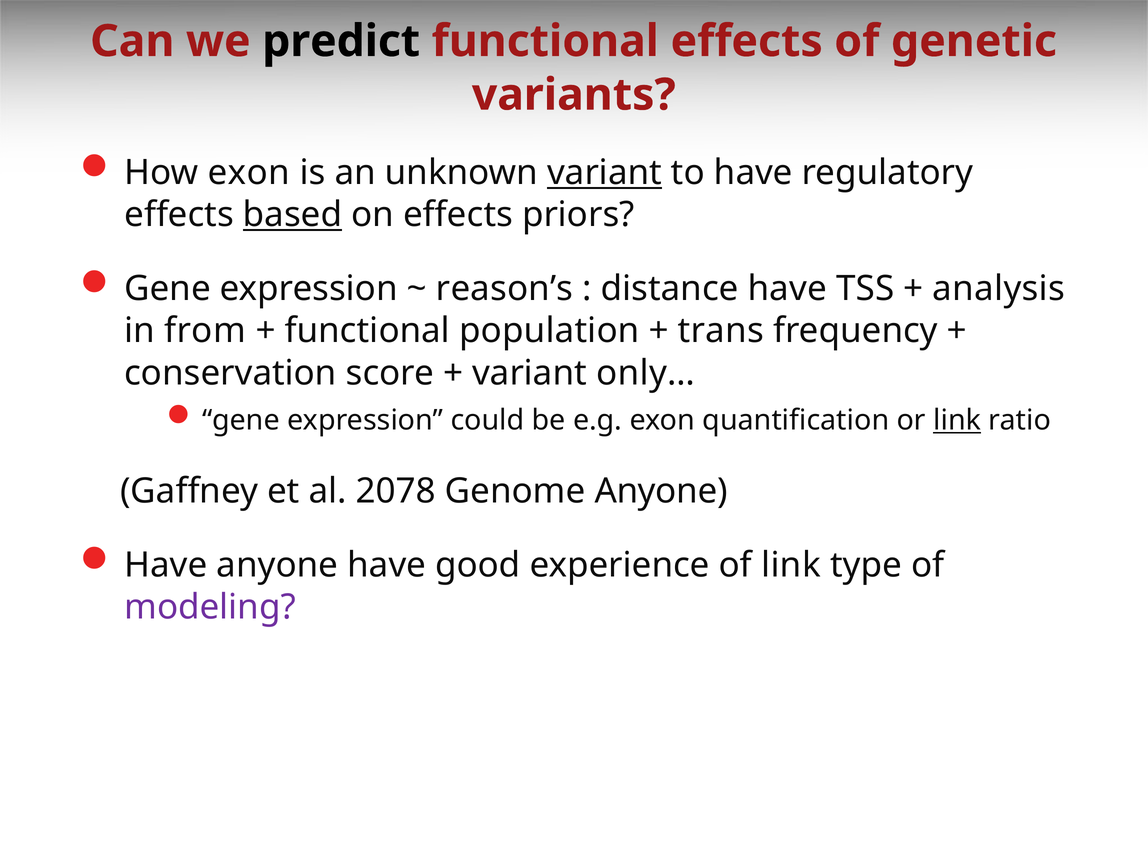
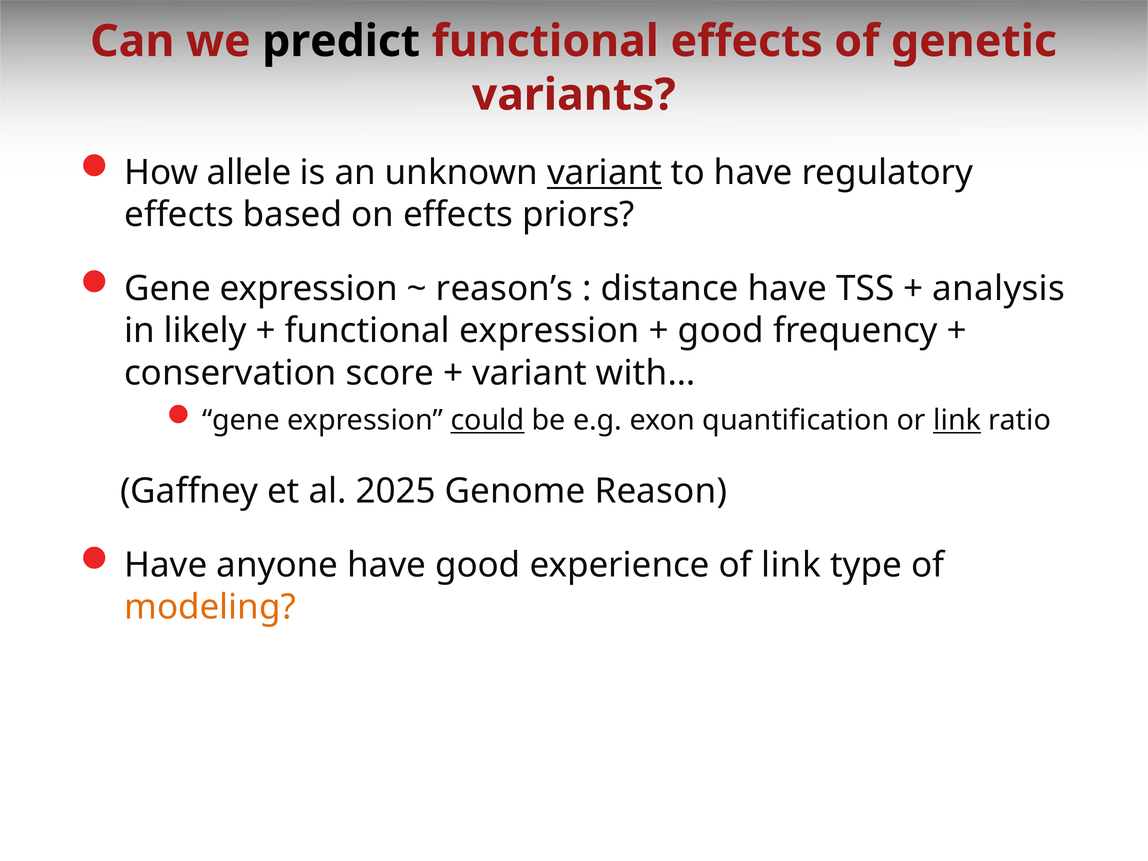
How exon: exon -> allele (249, 173)
based underline: present -> none (292, 215)
from: from -> likely (205, 331)
functional population: population -> expression (549, 331)
trans: trans -> good (721, 331)
only…: only… -> with… (646, 373)
could underline: none -> present (487, 420)
2078: 2078 -> 2025 (396, 491)
Genome Anyone: Anyone -> Reason (661, 491)
modeling colour: purple -> orange (210, 607)
